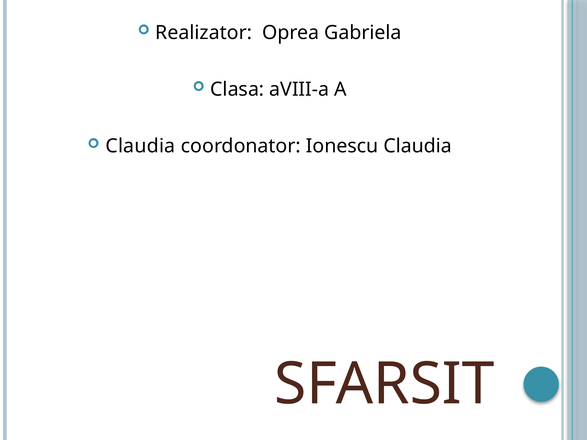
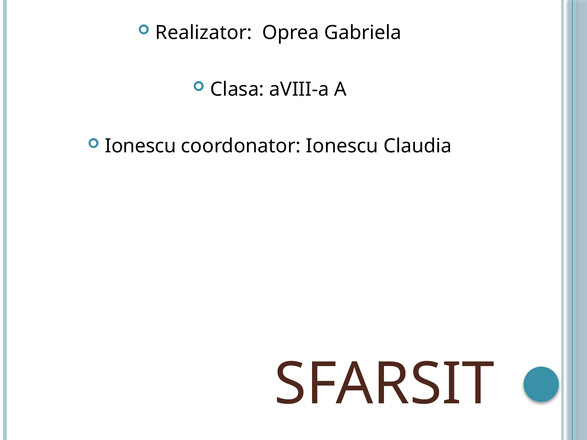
Claudia: Claudia -> Ionescu (141, 146)
